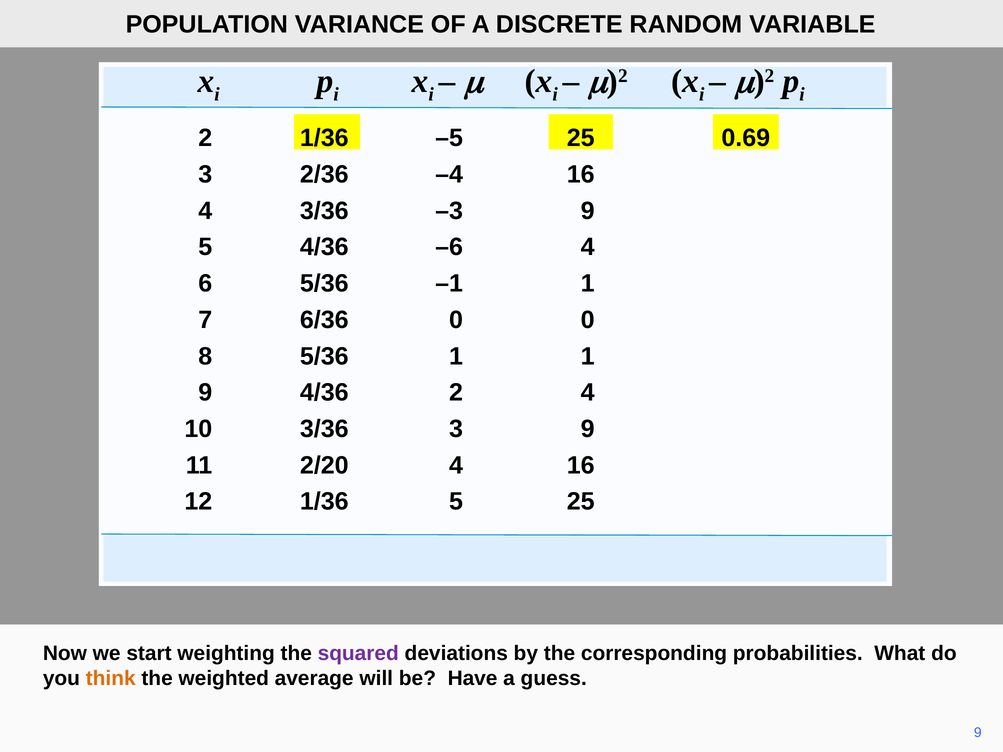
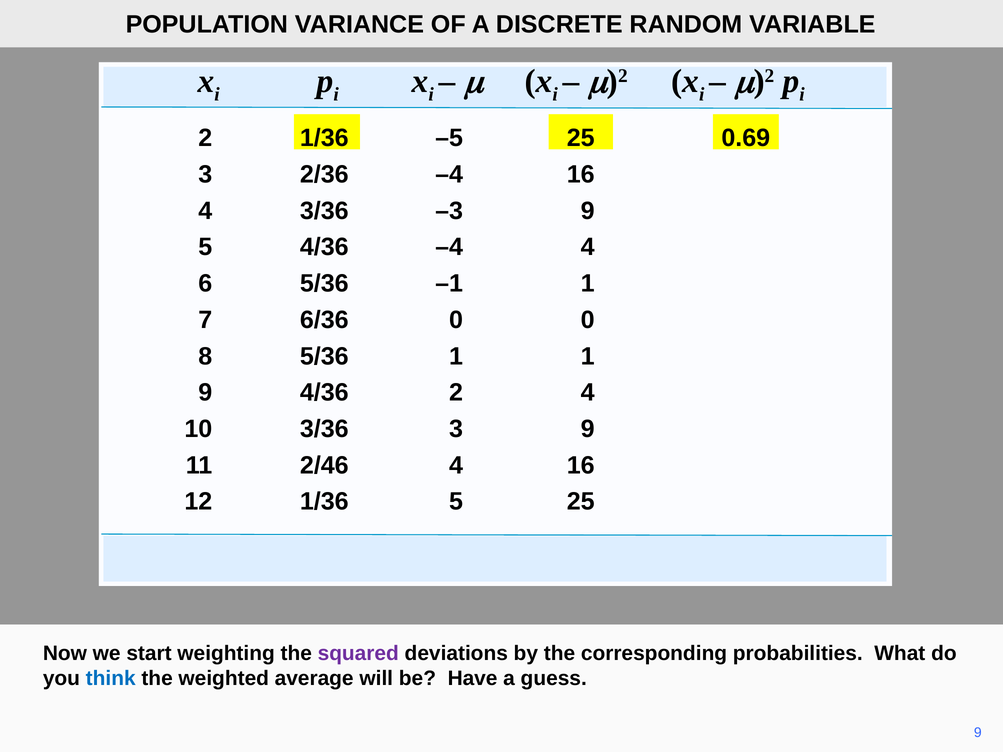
4/36 –6: –6 -> –4 (449, 247)
2/20: 2/20 -> 2/46 (324, 466)
think colour: orange -> blue (111, 679)
